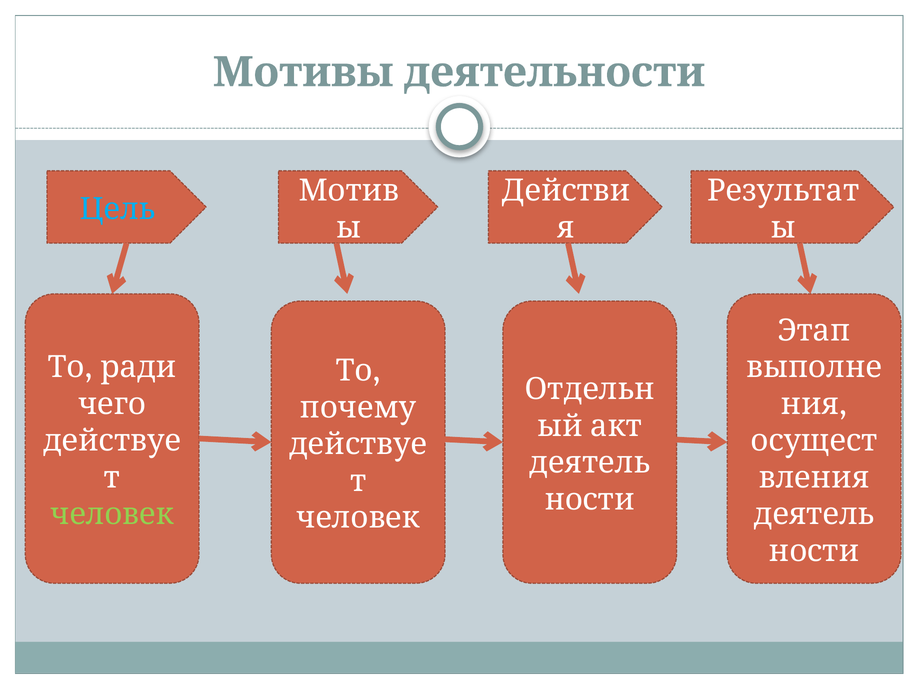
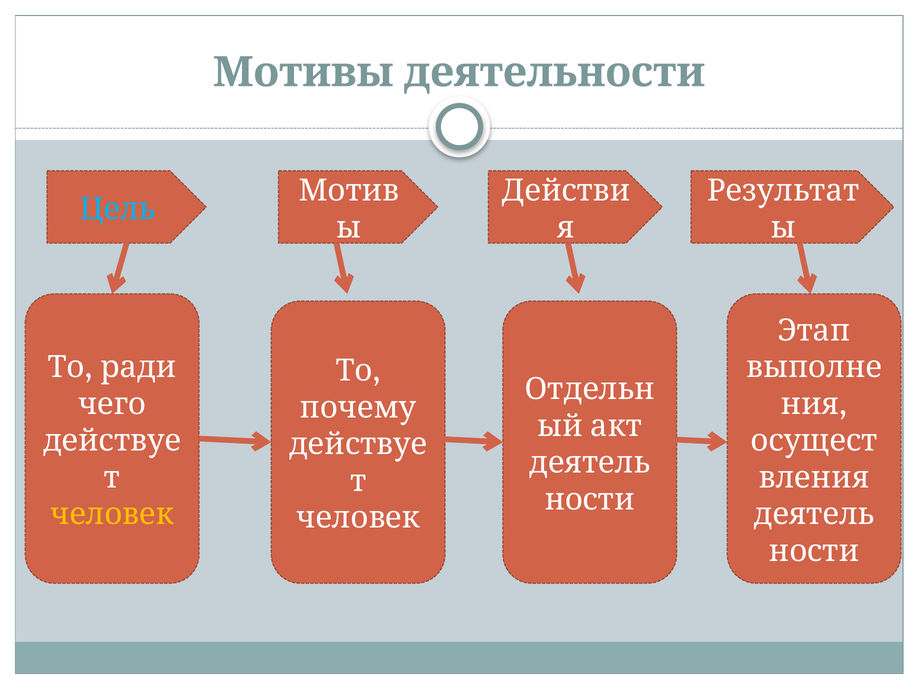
человек colour: light green -> yellow (112, 514)
